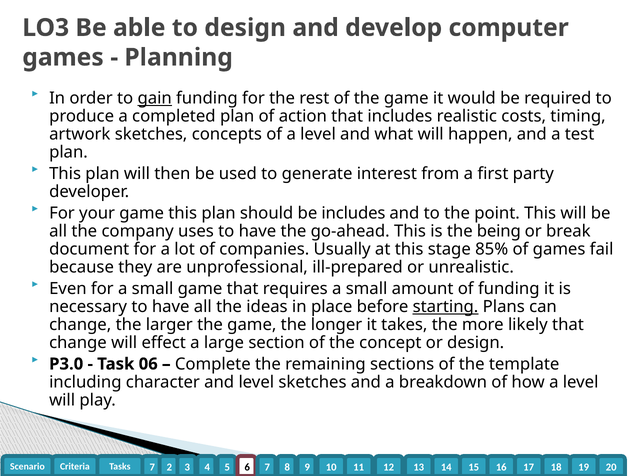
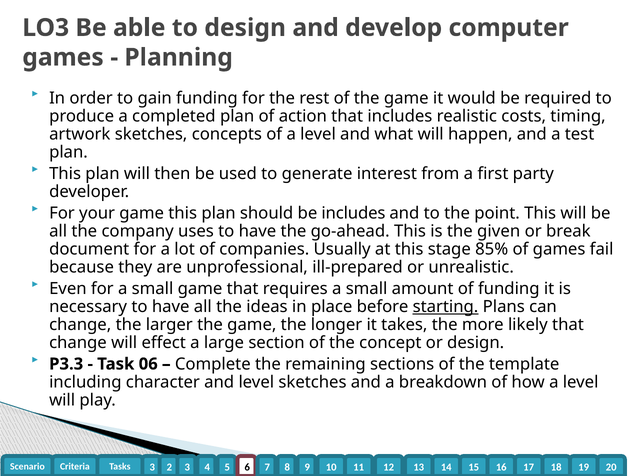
gain underline: present -> none (155, 98)
being: being -> given (499, 231)
P3.0: P3.0 -> P3.3 (66, 364)
Tasks 7: 7 -> 3 (152, 467)
